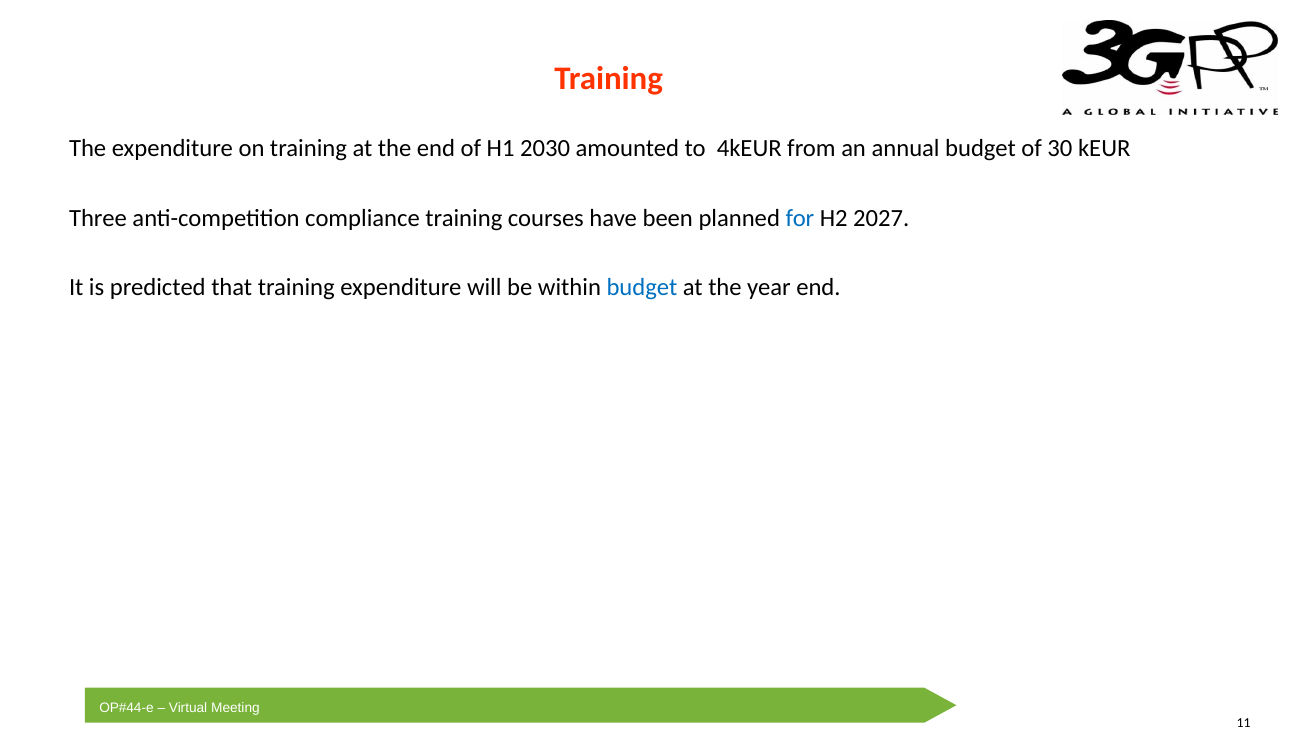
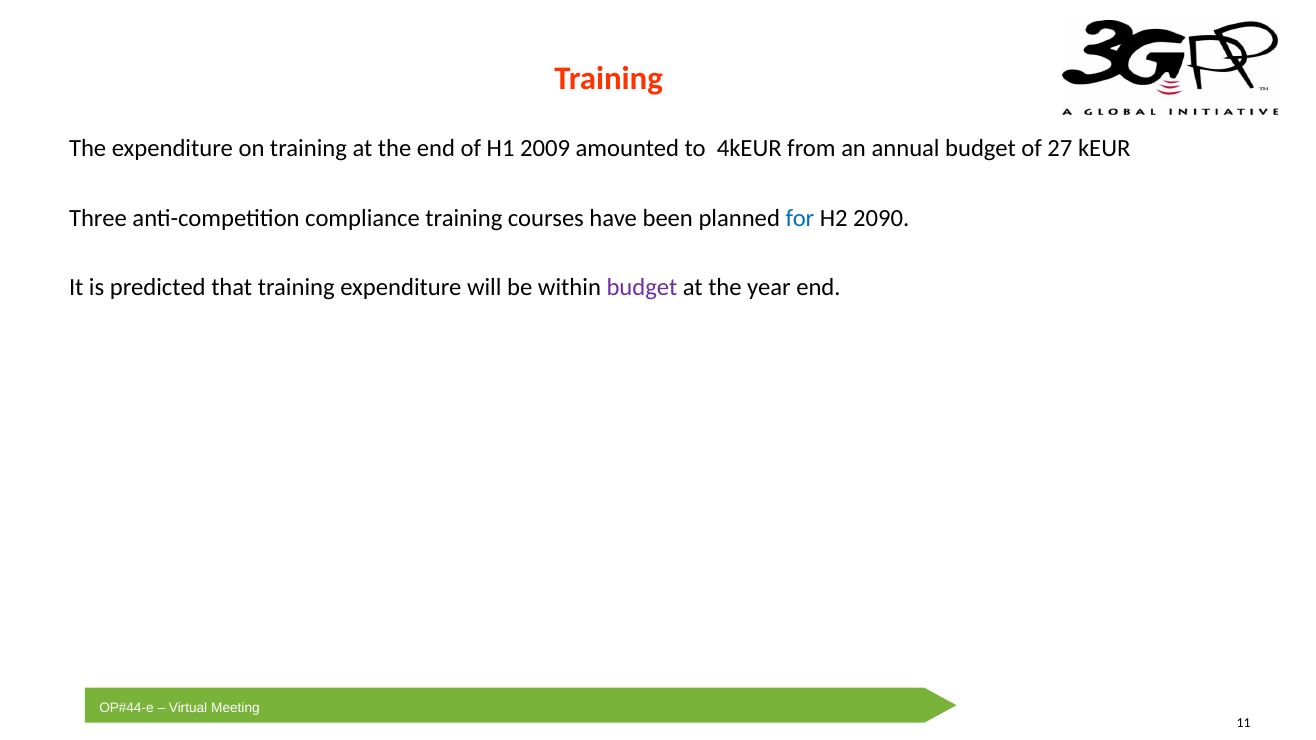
2030: 2030 -> 2009 (545, 149)
30: 30 -> 27 (1060, 149)
2027: 2027 -> 2090 (881, 218)
budget colour: blue -> purple (642, 287)
